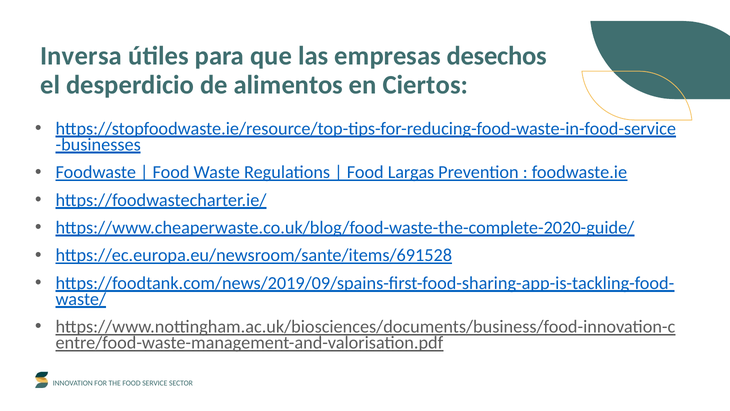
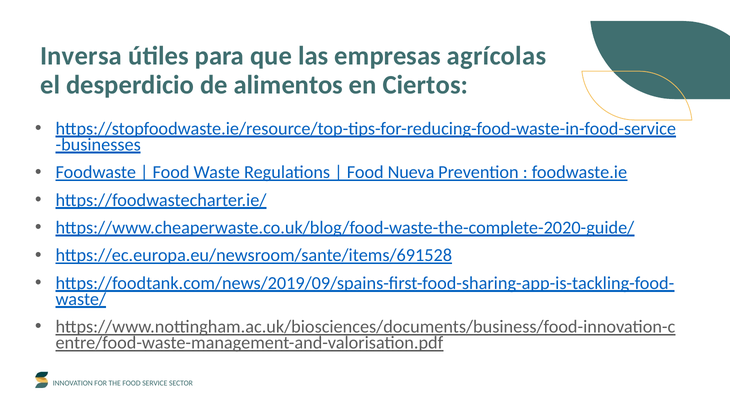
desechos: desechos -> agrícolas (497, 56)
Largas: Largas -> Nueva (411, 172)
